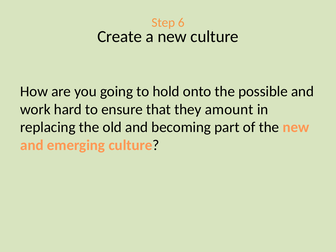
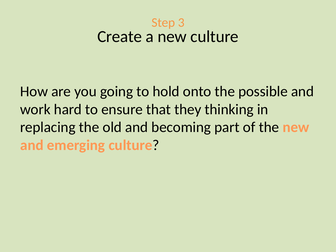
6: 6 -> 3 (181, 22)
amount: amount -> thinking (229, 109)
